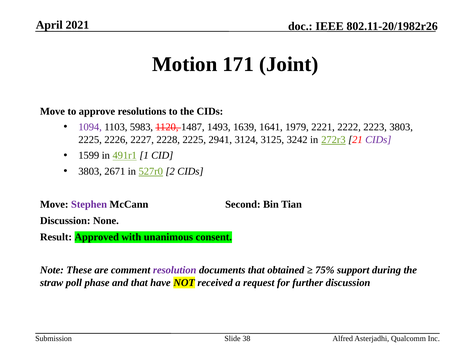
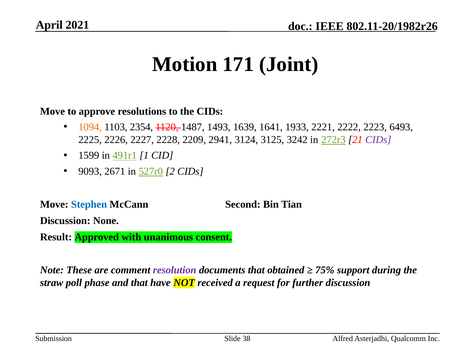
1094 colour: purple -> orange (90, 127)
5983: 5983 -> 2354 (141, 127)
1979: 1979 -> 1933 (297, 127)
2223 3803: 3803 -> 6493 (401, 127)
2228 2225: 2225 -> 2209 (194, 140)
3803: 3803 -> 9093 (90, 171)
Stephen colour: purple -> blue (89, 204)
